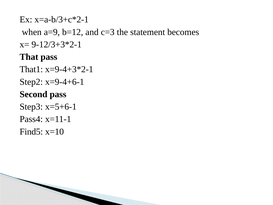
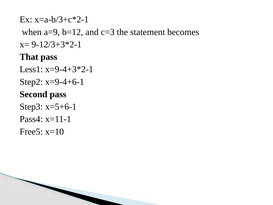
That1: That1 -> Less1 (31, 69)
Find5: Find5 -> Free5 (31, 131)
